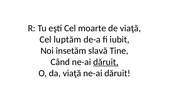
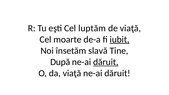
moarte: moarte -> luptăm (92, 28)
luptăm: luptăm -> moarte (67, 39)
iubit underline: none -> present (120, 39)
Când: Când -> După (60, 62)
